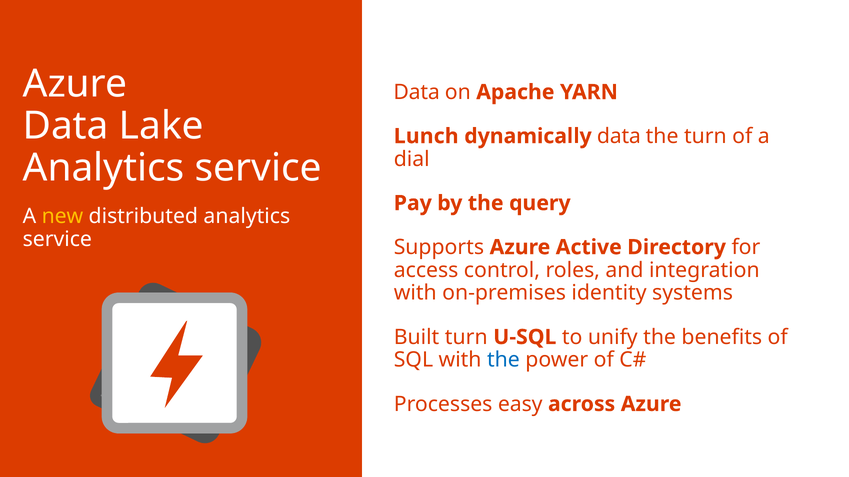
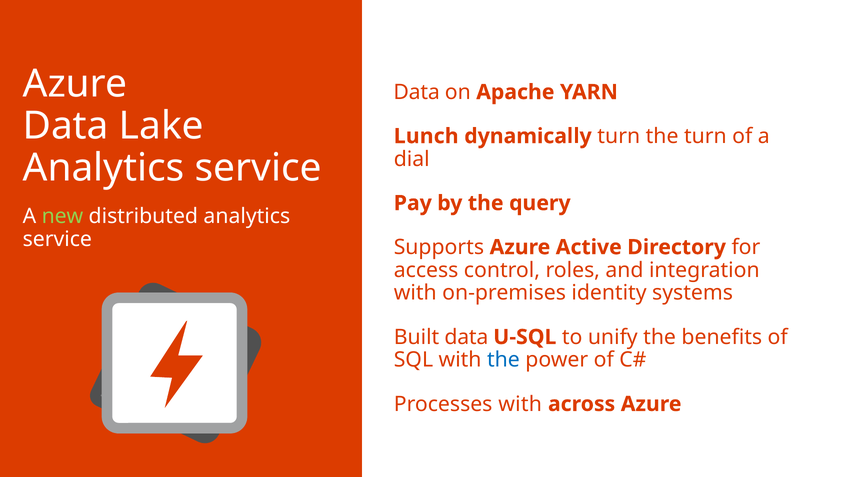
dynamically data: data -> turn (619, 136)
new colour: yellow -> light green (62, 217)
Built turn: turn -> data (466, 337)
Processes easy: easy -> with (520, 404)
